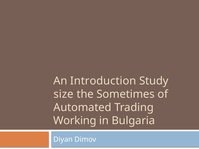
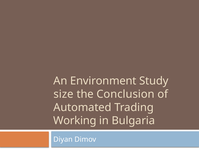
Introduction: Introduction -> Environment (103, 81)
Sometimes: Sometimes -> Conclusion (126, 94)
